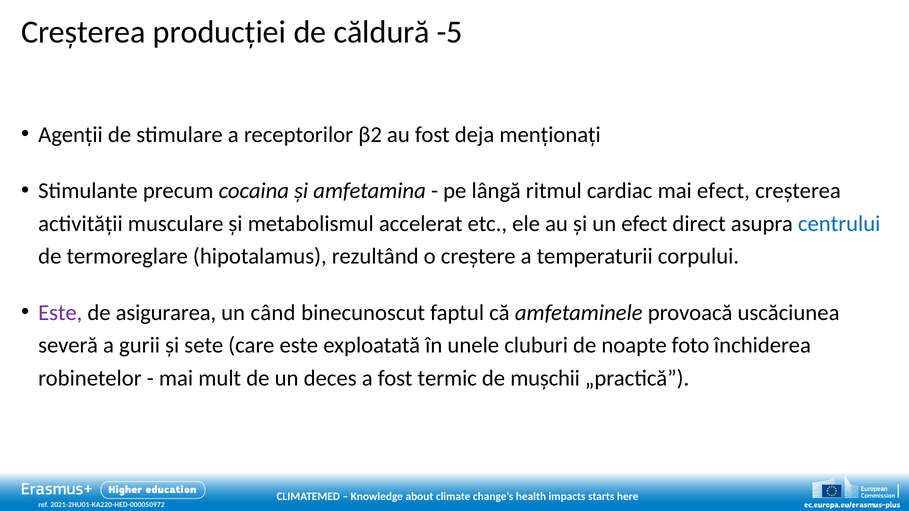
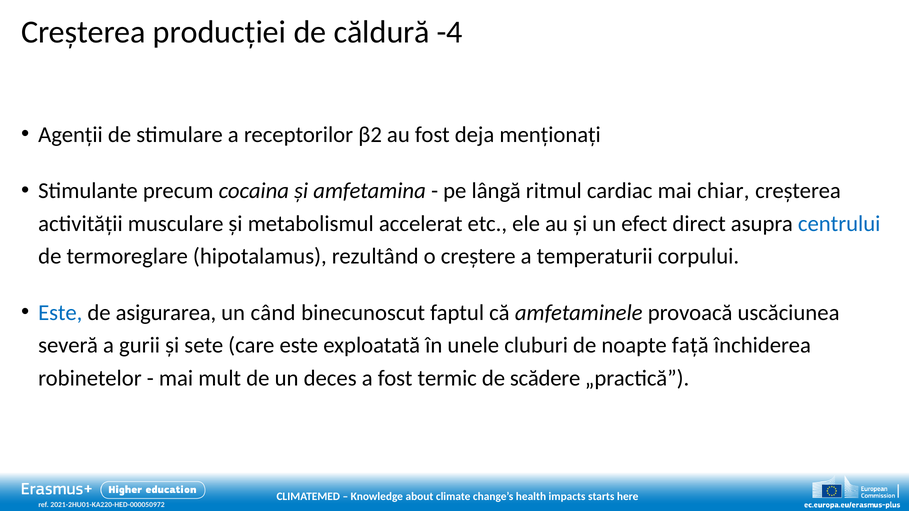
-5: -5 -> -4 (450, 32)
mai efect: efect -> chiar (723, 191)
Este colour: purple -> blue (60, 313)
foto: foto -> față (690, 346)
mușchii: mușchii -> scădere (545, 378)
